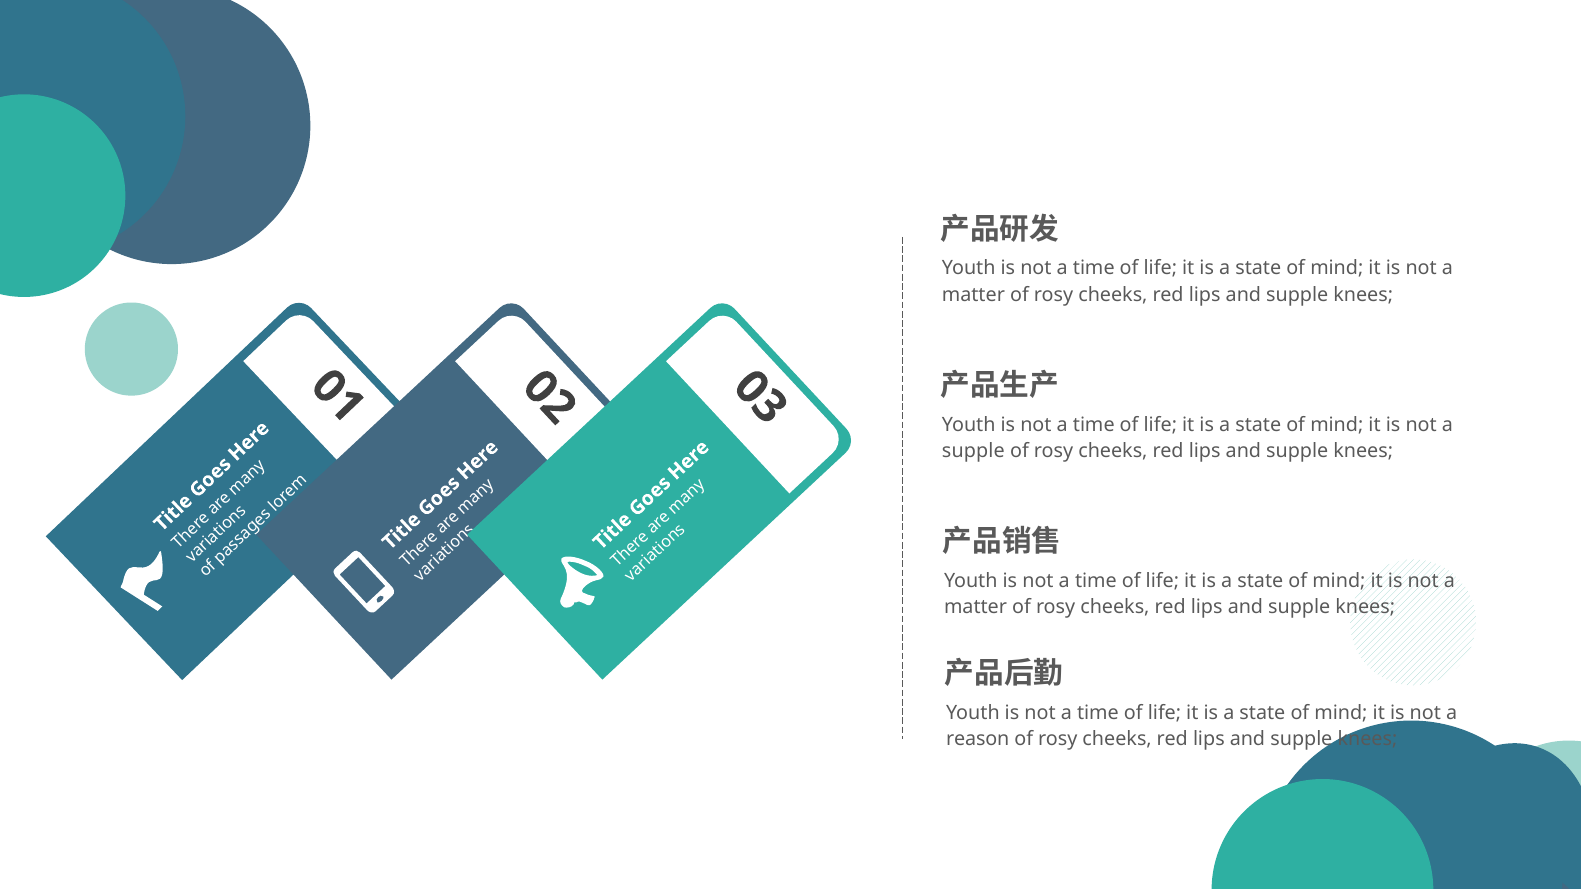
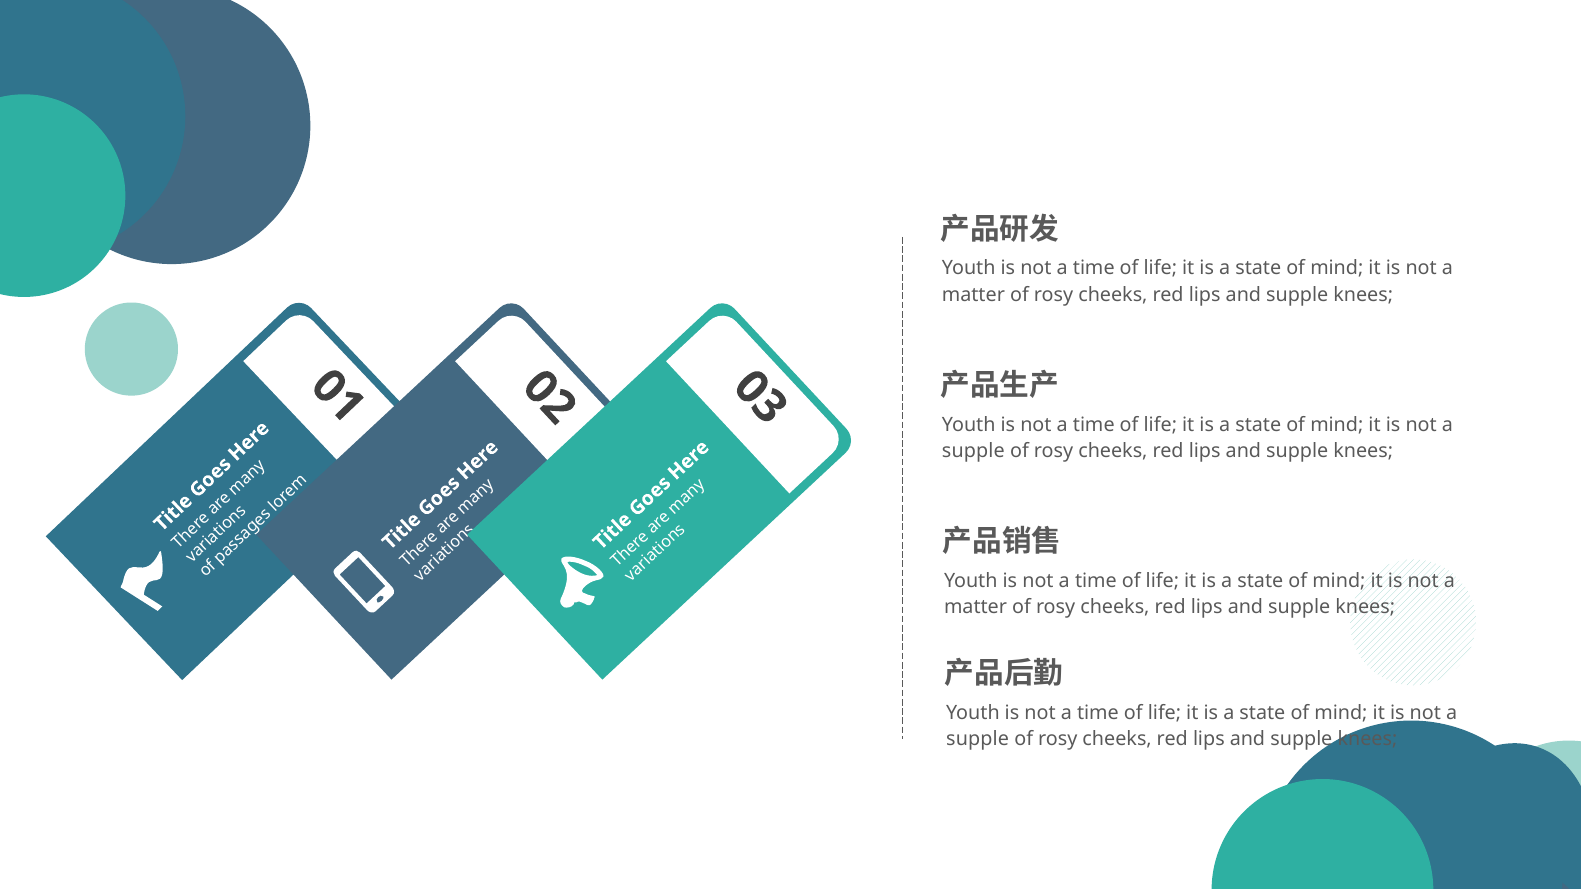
reason: reason -> supple (978, 740)
